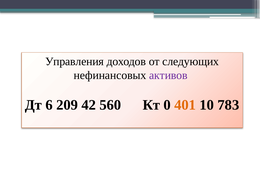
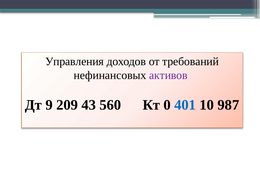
следующих: следующих -> требований (191, 61)
6: 6 -> 9 (49, 105)
42: 42 -> 43 (89, 105)
401 colour: orange -> blue (185, 105)
783: 783 -> 987 (228, 105)
